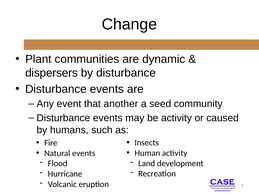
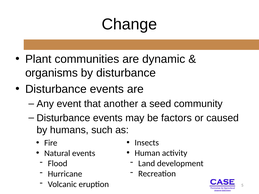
dispersers: dispersers -> organisms (52, 73)
be activity: activity -> factors (176, 118)
